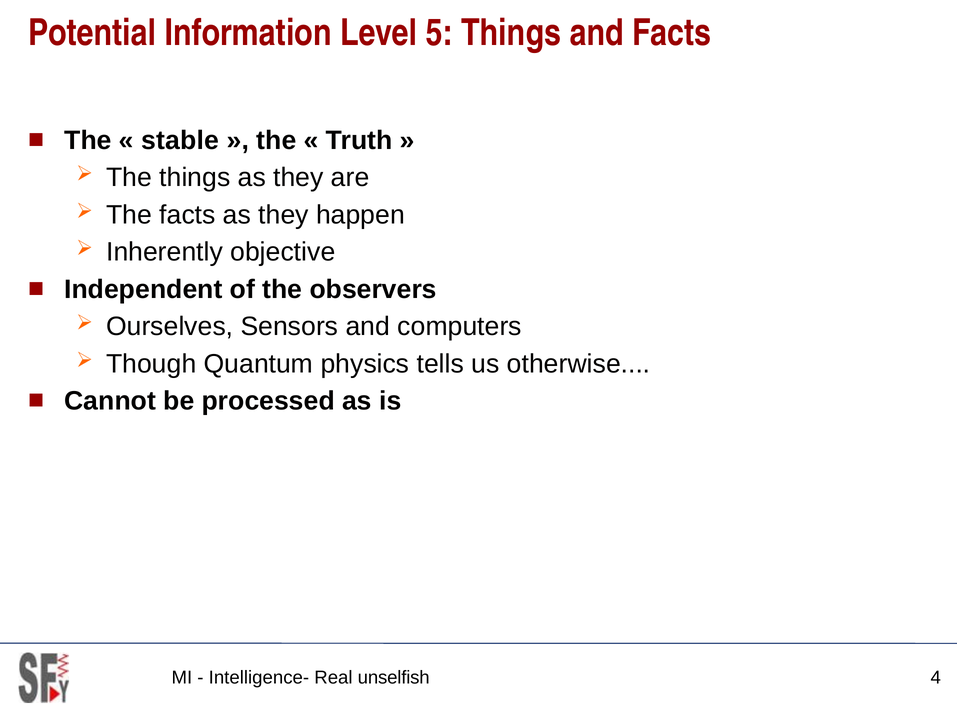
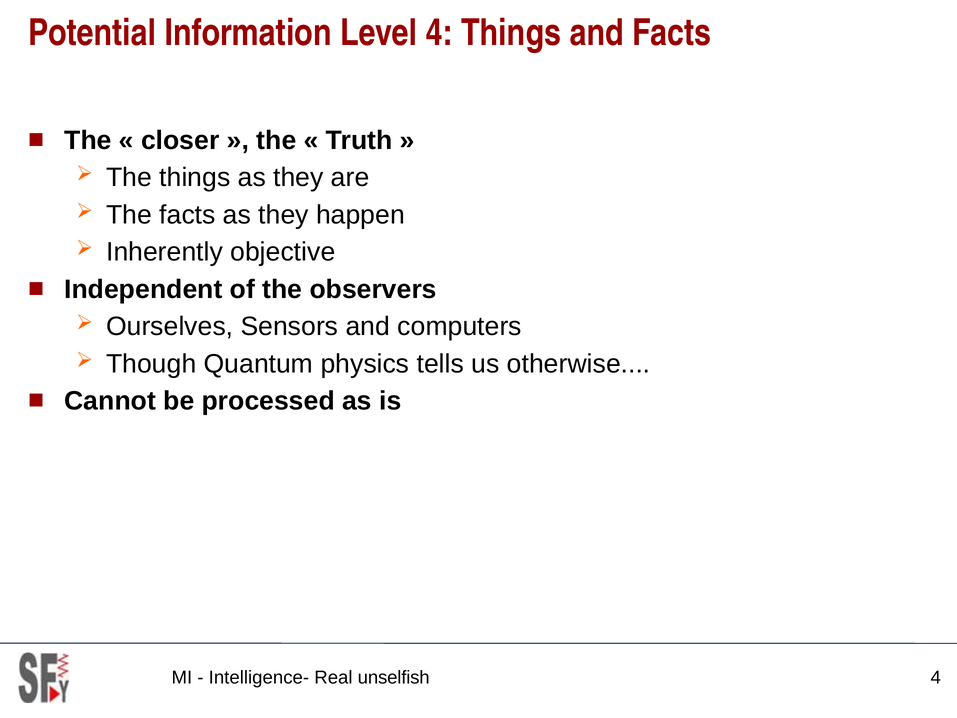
Level 5: 5 -> 4 (439, 33)
stable: stable -> closer (180, 140)
